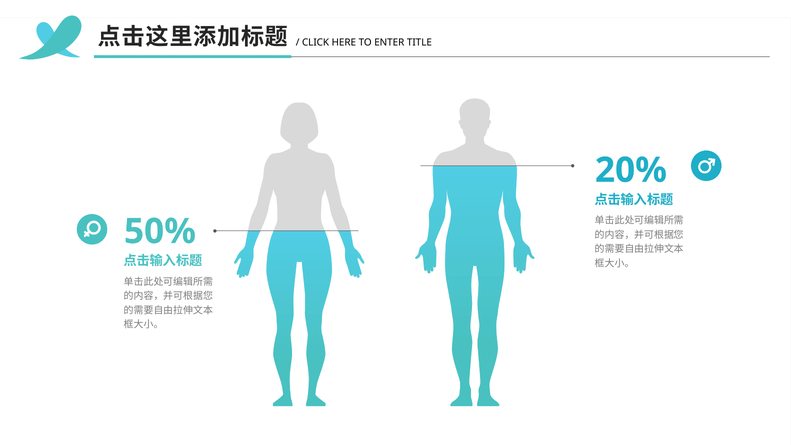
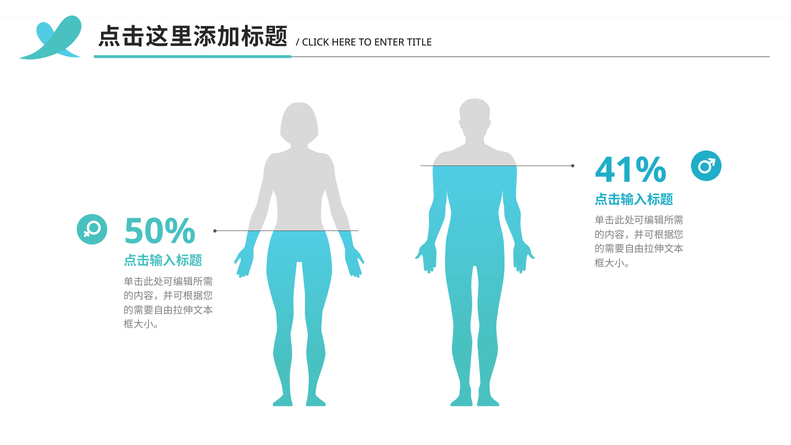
20%: 20% -> 41% (631, 170)
